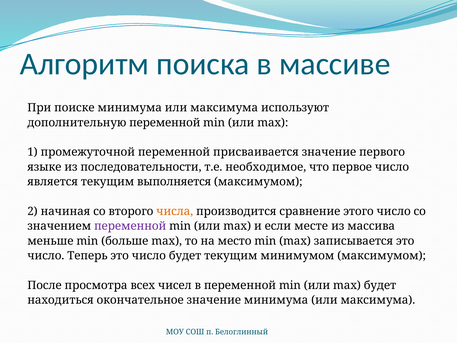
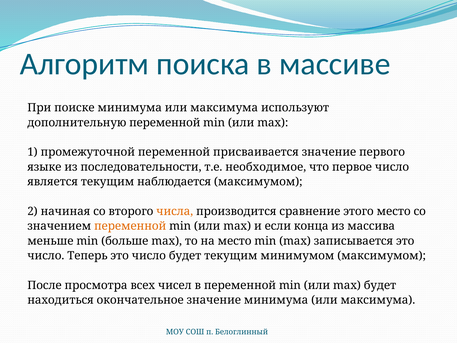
выполняется: выполняется -> наблюдается (174, 182)
этого число: число -> место (394, 211)
переменной colour: purple -> orange (130, 226)
месте: месте -> конца (311, 226)
